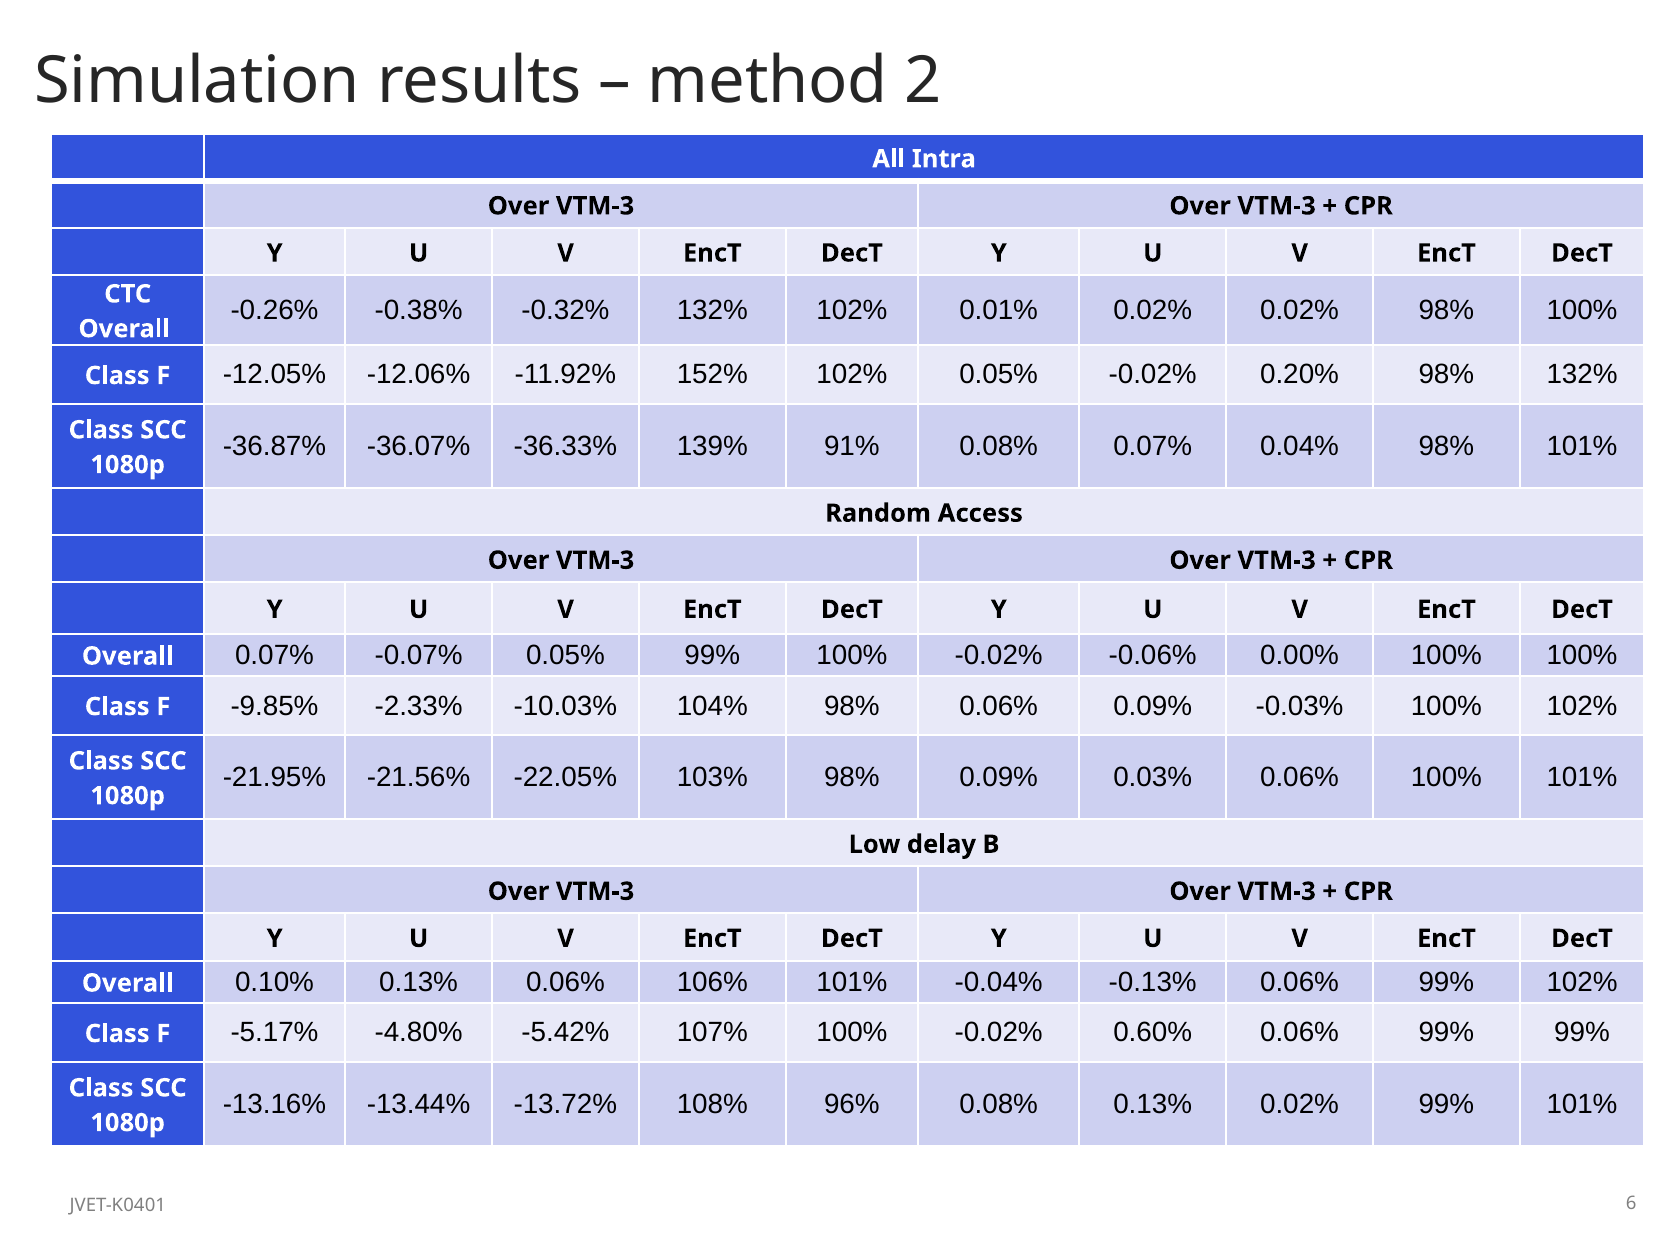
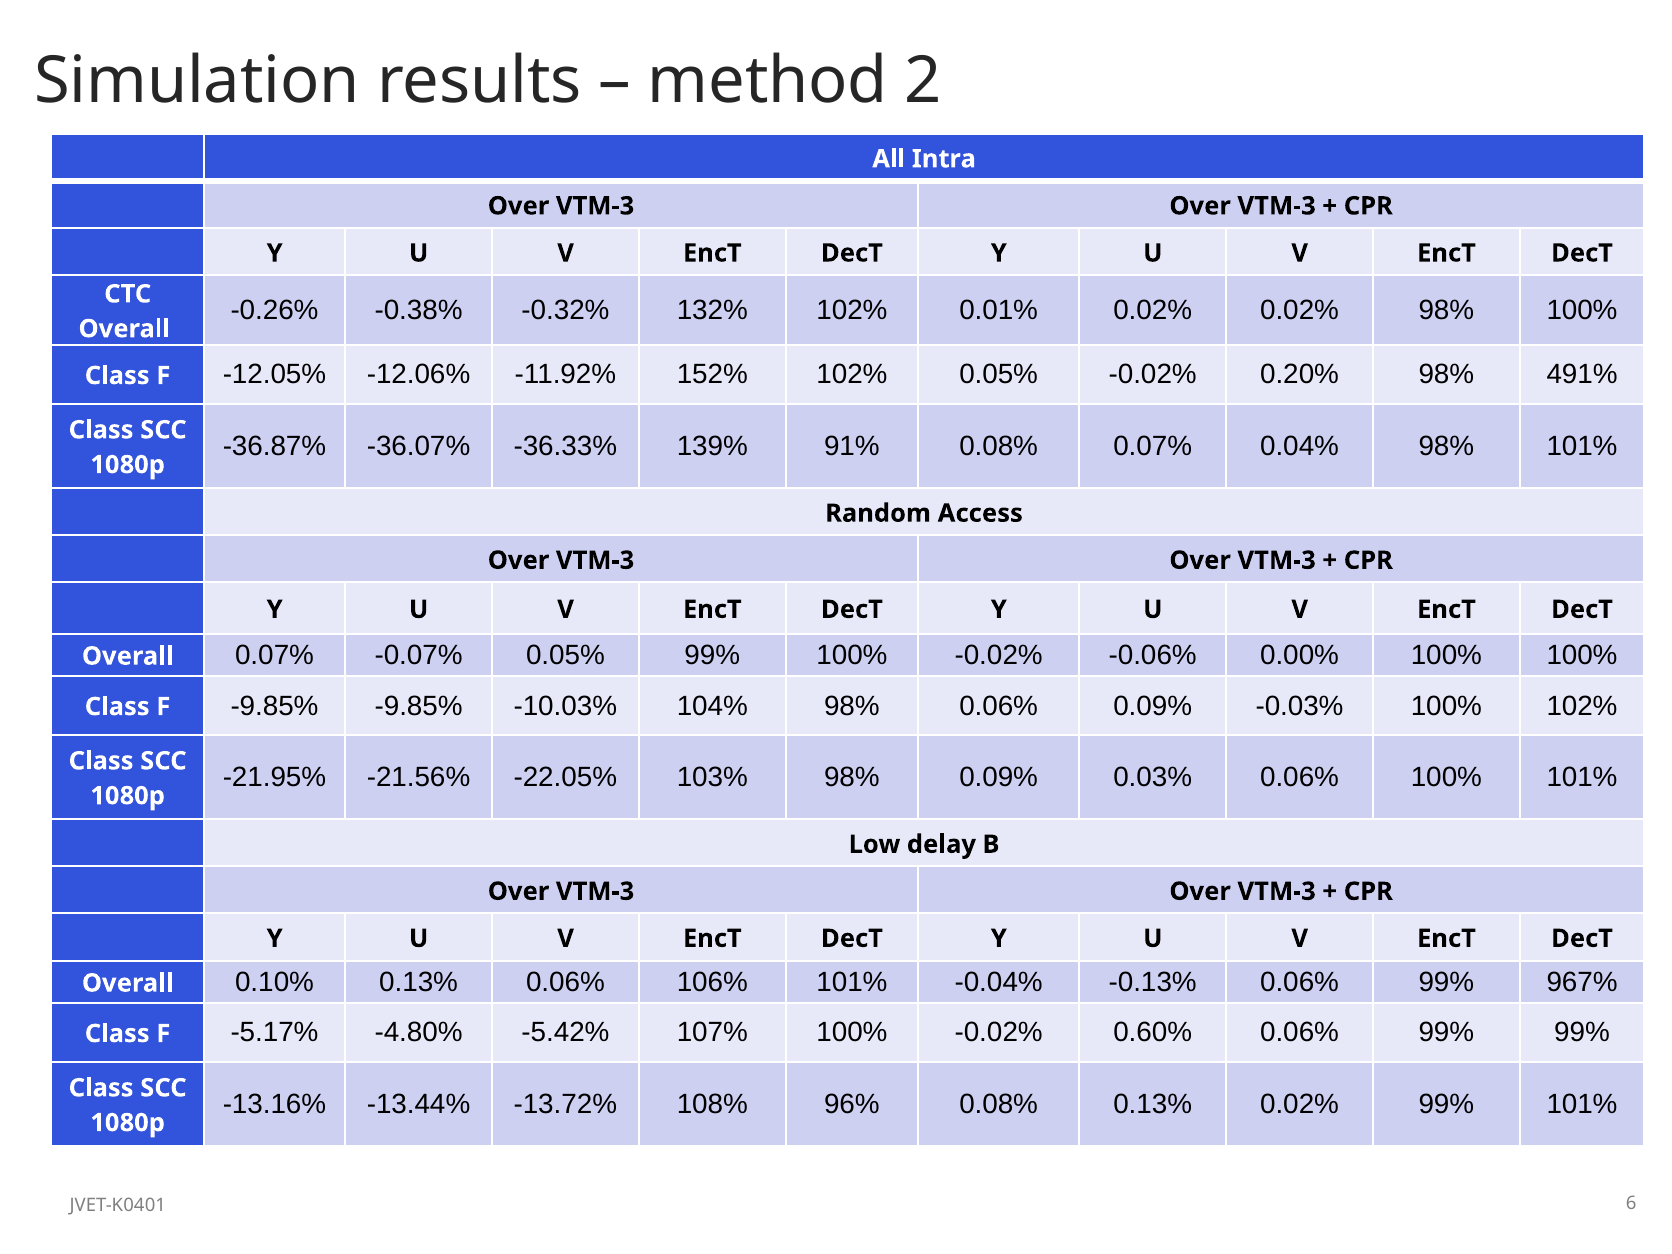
98% 132%: 132% -> 491% (1582, 375)
-9.85% -2.33%: -2.33% -> -9.85% (419, 706)
99% 102%: 102% -> 967% (1582, 982)
